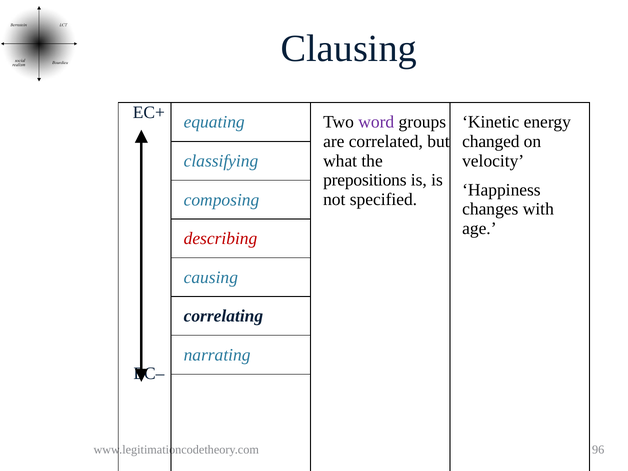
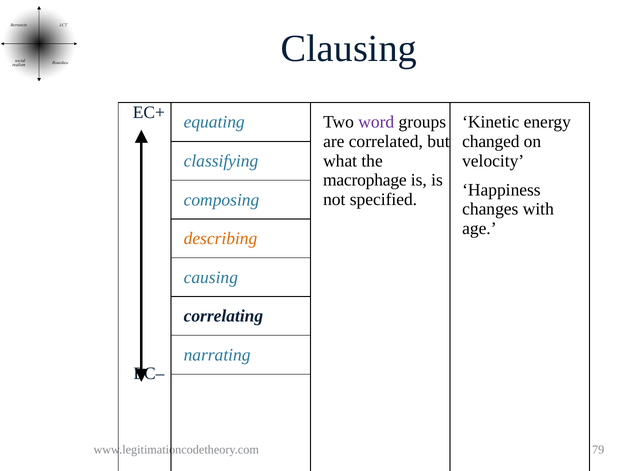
prepositions: prepositions -> macrophage (365, 180)
describing colour: red -> orange (220, 239)
96: 96 -> 79 (598, 450)
